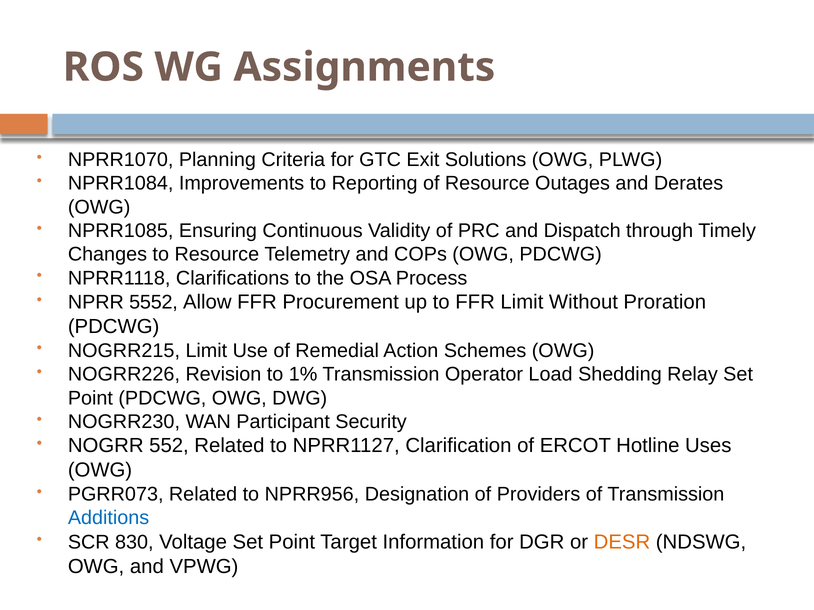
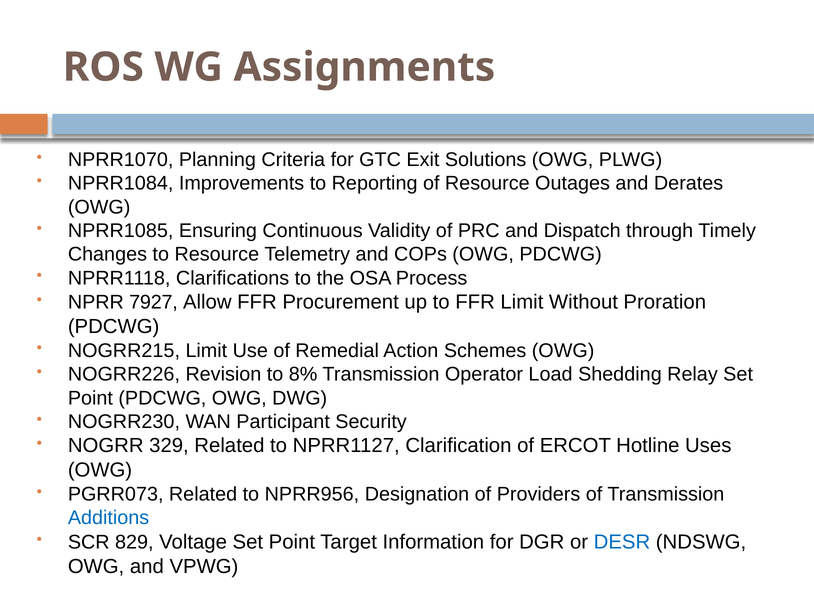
5552: 5552 -> 7927 (154, 303)
1%: 1% -> 8% (303, 375)
552: 552 -> 329 (169, 446)
830: 830 -> 829 (134, 543)
DESR colour: orange -> blue (622, 542)
